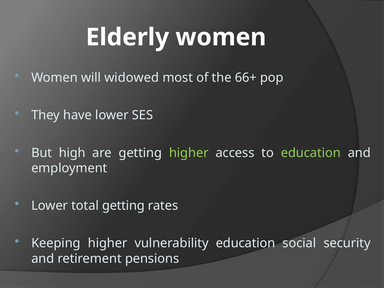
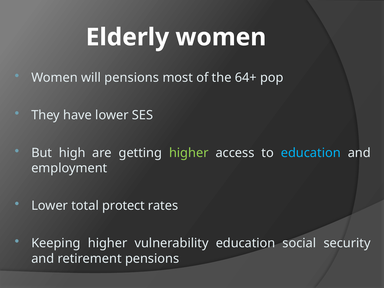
will widowed: widowed -> pensions (132, 78)
66+: 66+ -> 64+ (246, 78)
education colour: light green -> light blue (311, 153)
total getting: getting -> protect (123, 206)
